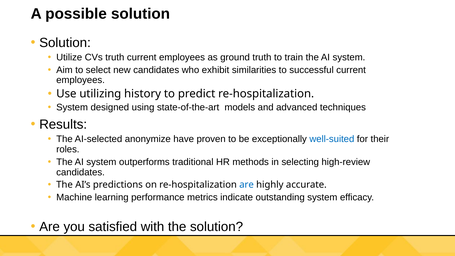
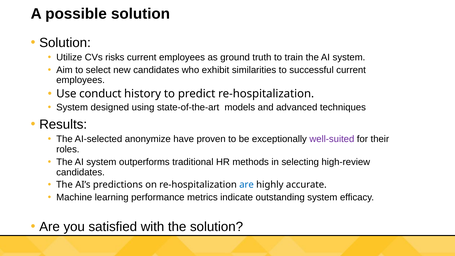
CVs truth: truth -> risks (115, 57)
utilizing: utilizing -> conduct (100, 94)
well-suited colour: blue -> purple (332, 139)
